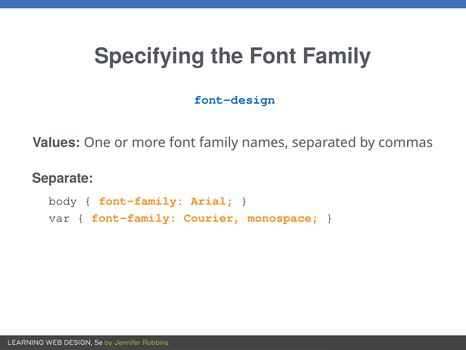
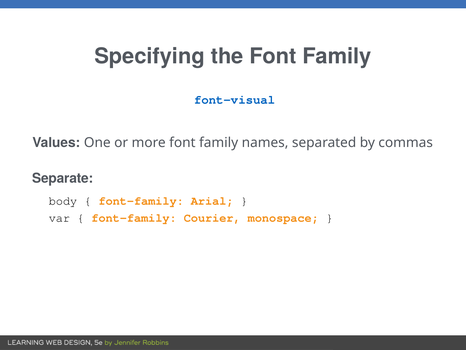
font-design: font-design -> font-visual (235, 100)
